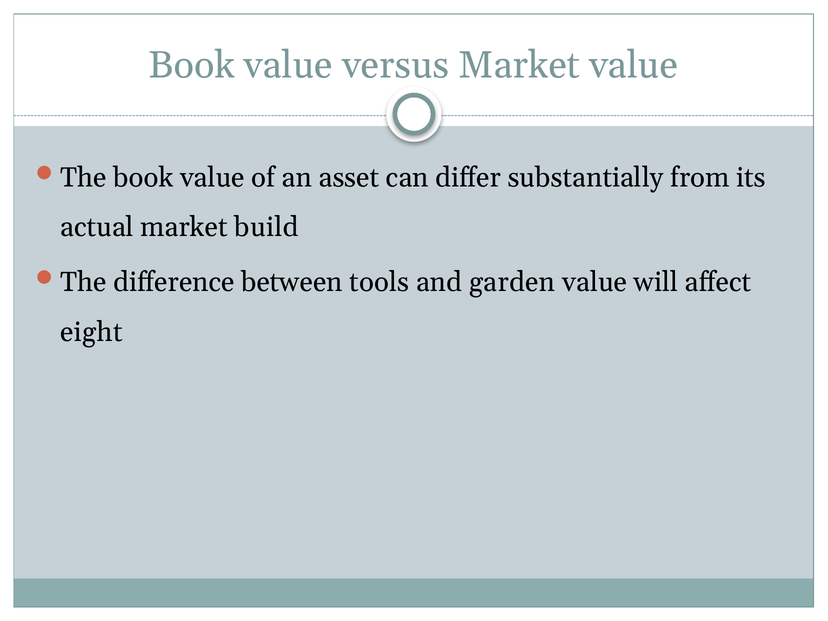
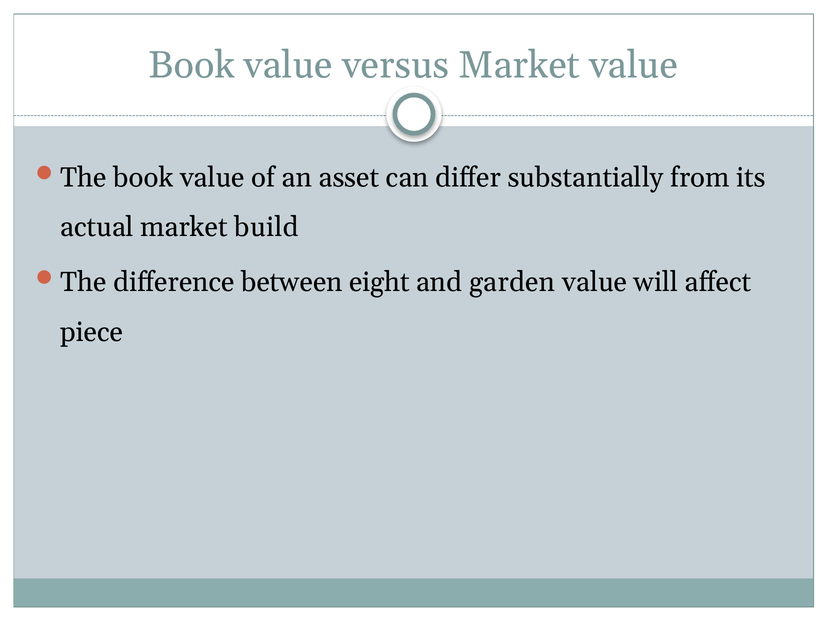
tools: tools -> eight (379, 282)
eight: eight -> piece (92, 332)
